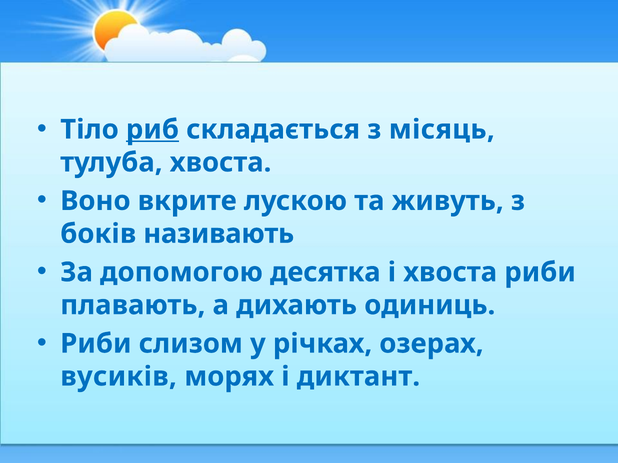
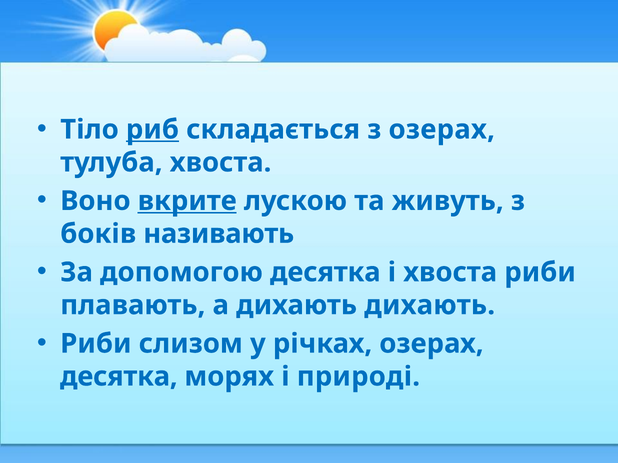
з місяць: місяць -> озерах (442, 130)
вкрите underline: none -> present (187, 201)
дихають одиниць: одиниць -> дихають (430, 305)
вусиків: вусиків -> десятка (119, 377)
диктант: диктант -> природі (358, 377)
